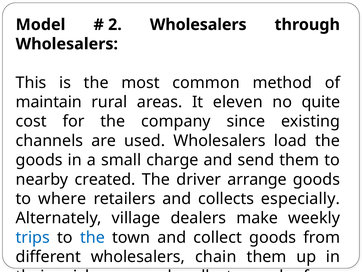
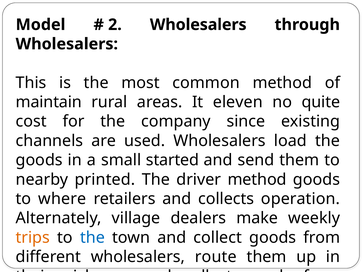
charge: charge -> started (172, 160)
created: created -> printed (105, 179)
driver arrange: arrange -> method (257, 179)
especially: especially -> operation (300, 198)
trips colour: blue -> orange (33, 237)
chain: chain -> route (216, 256)
